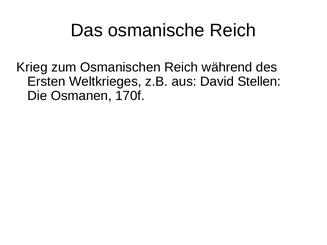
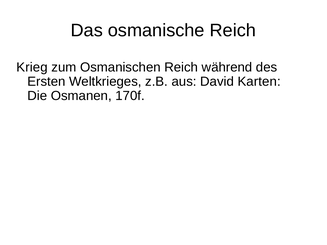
Stellen: Stellen -> Karten (259, 82)
